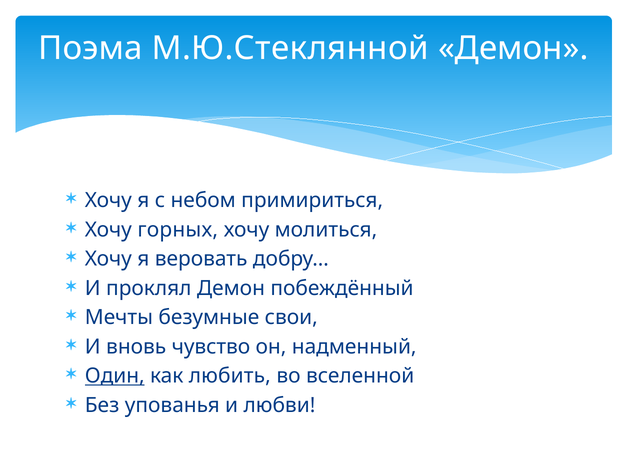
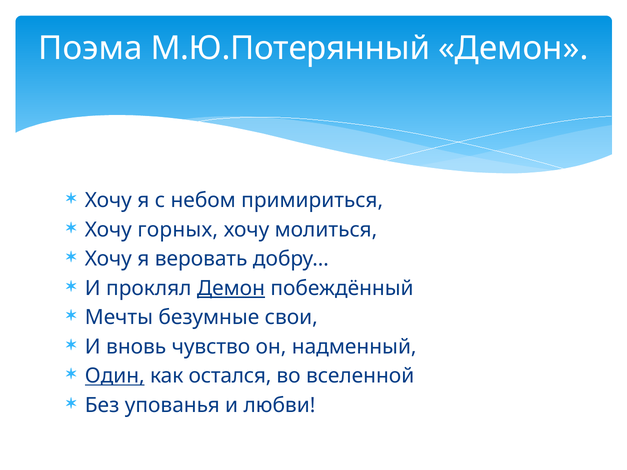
М.Ю.Стеклянной: М.Ю.Стеклянной -> М.Ю.Потерянный (290, 49)
Демон underline: none -> present (231, 288)
любить: любить -> остался (230, 376)
